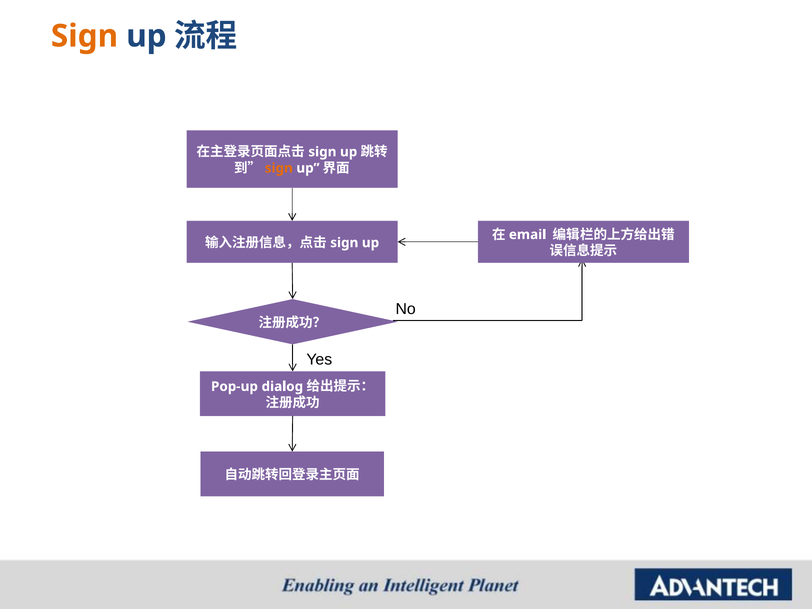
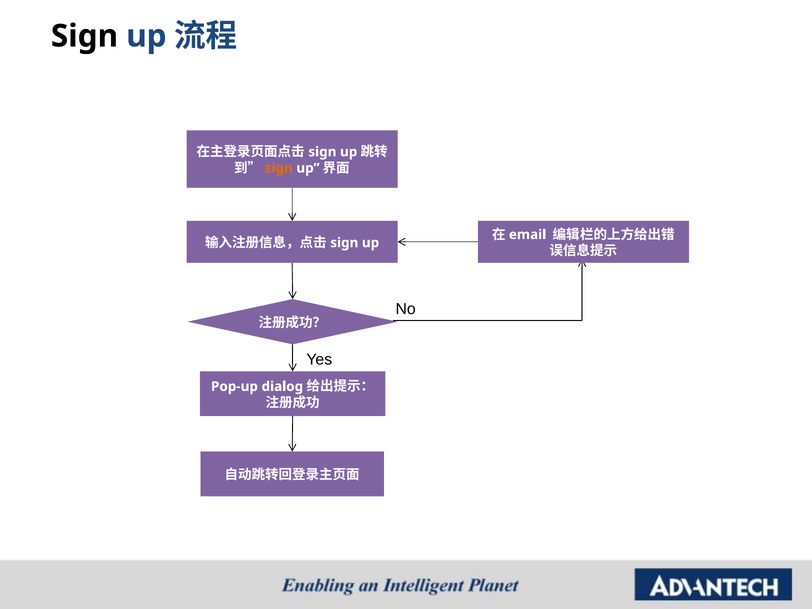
Sign colour: orange -> black (84, 36)
